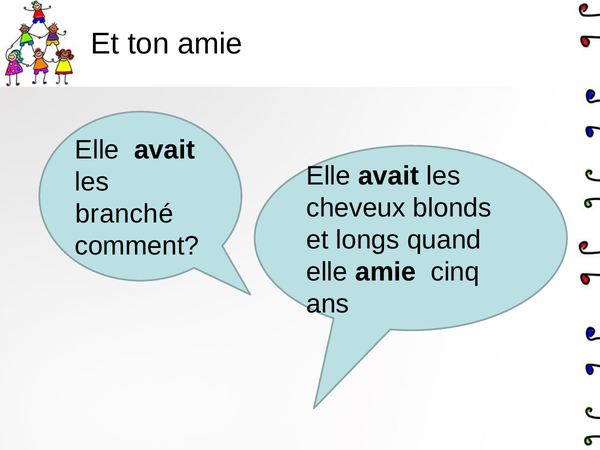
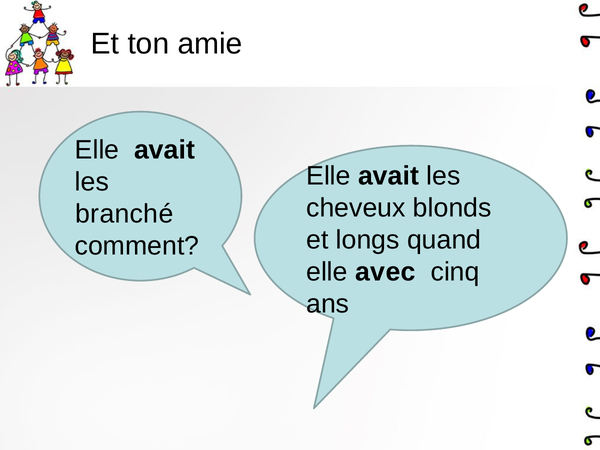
elle amie: amie -> avec (385, 272)
